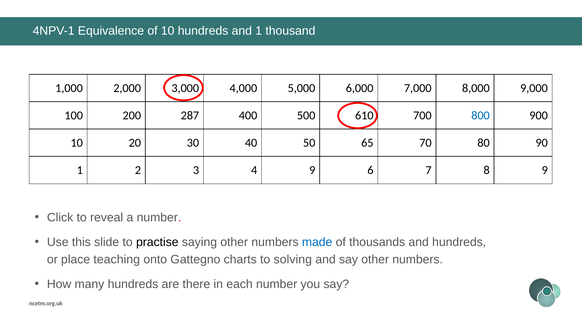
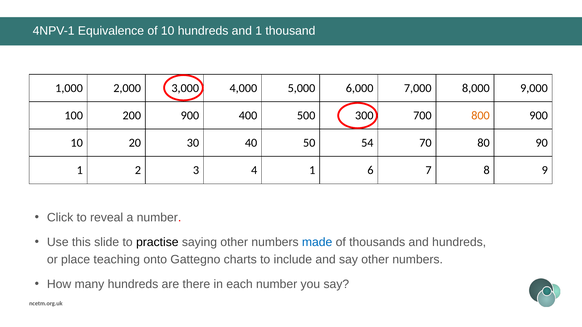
200 287: 287 -> 900 (190, 116)
610: 610 -> 300 (364, 116)
800 colour: blue -> orange (481, 116)
65: 65 -> 54 (367, 143)
4 9: 9 -> 1 (312, 170)
solving: solving -> include (293, 260)
